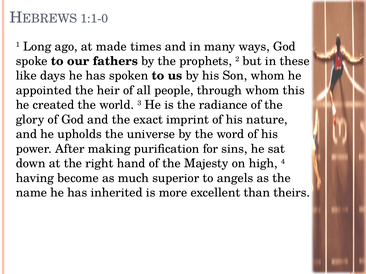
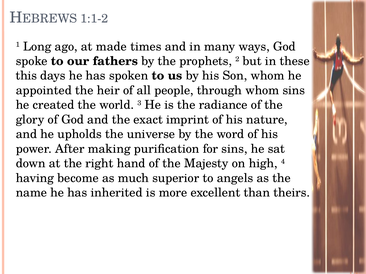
1:1-0: 1:1-0 -> 1:1-2 (94, 19)
like: like -> this (26, 76)
whom this: this -> sins (294, 90)
